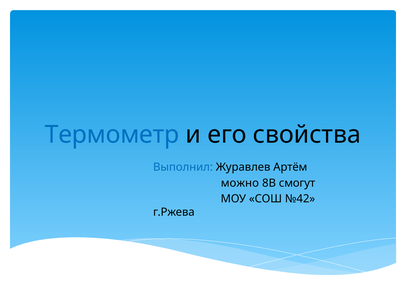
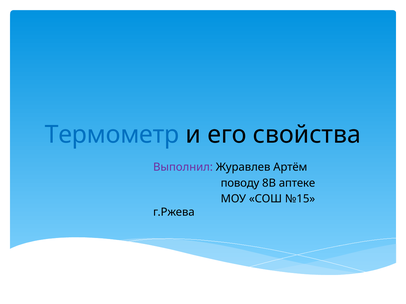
Выполнил colour: blue -> purple (183, 167)
можно: можно -> поводу (240, 183)
смогут: смогут -> аптеке (297, 183)
№42: №42 -> №15 (300, 199)
